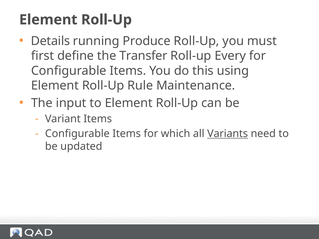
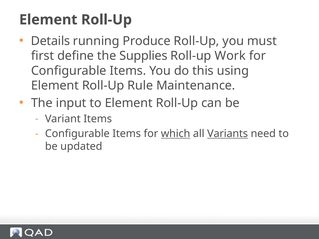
Transfer: Transfer -> Supplies (143, 56)
Every: Every -> Work (230, 56)
which underline: none -> present (176, 134)
